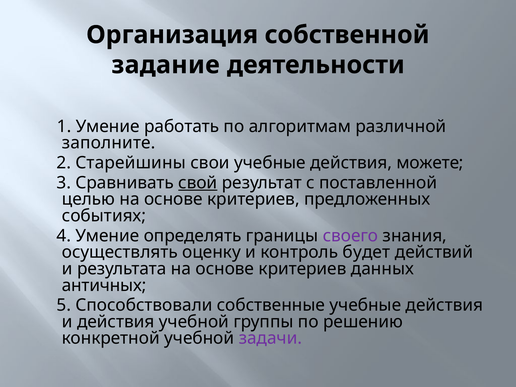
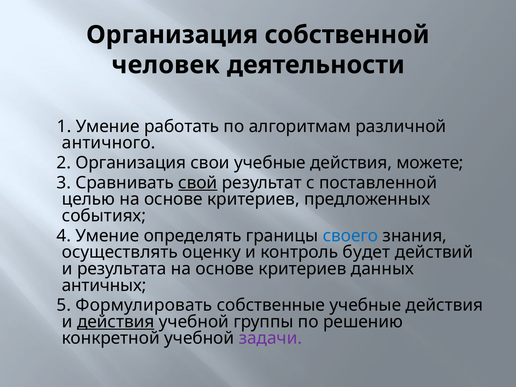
задание: задание -> человек (166, 65)
заполните: заполните -> античного (109, 143)
2 Старейшины: Старейшины -> Организация (131, 163)
своего colour: purple -> blue (350, 236)
Способствовали: Способствовали -> Формулировать (144, 305)
действия underline: none -> present (116, 322)
